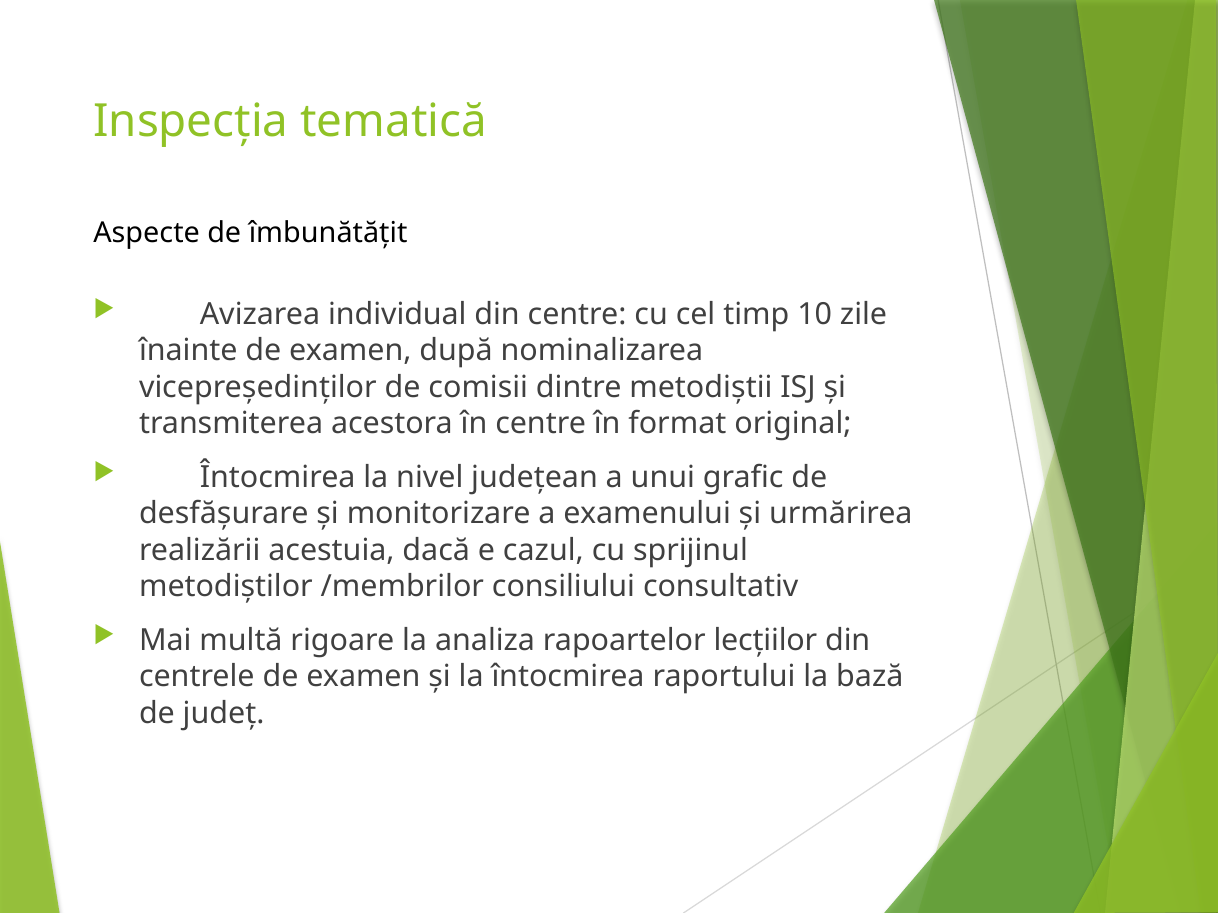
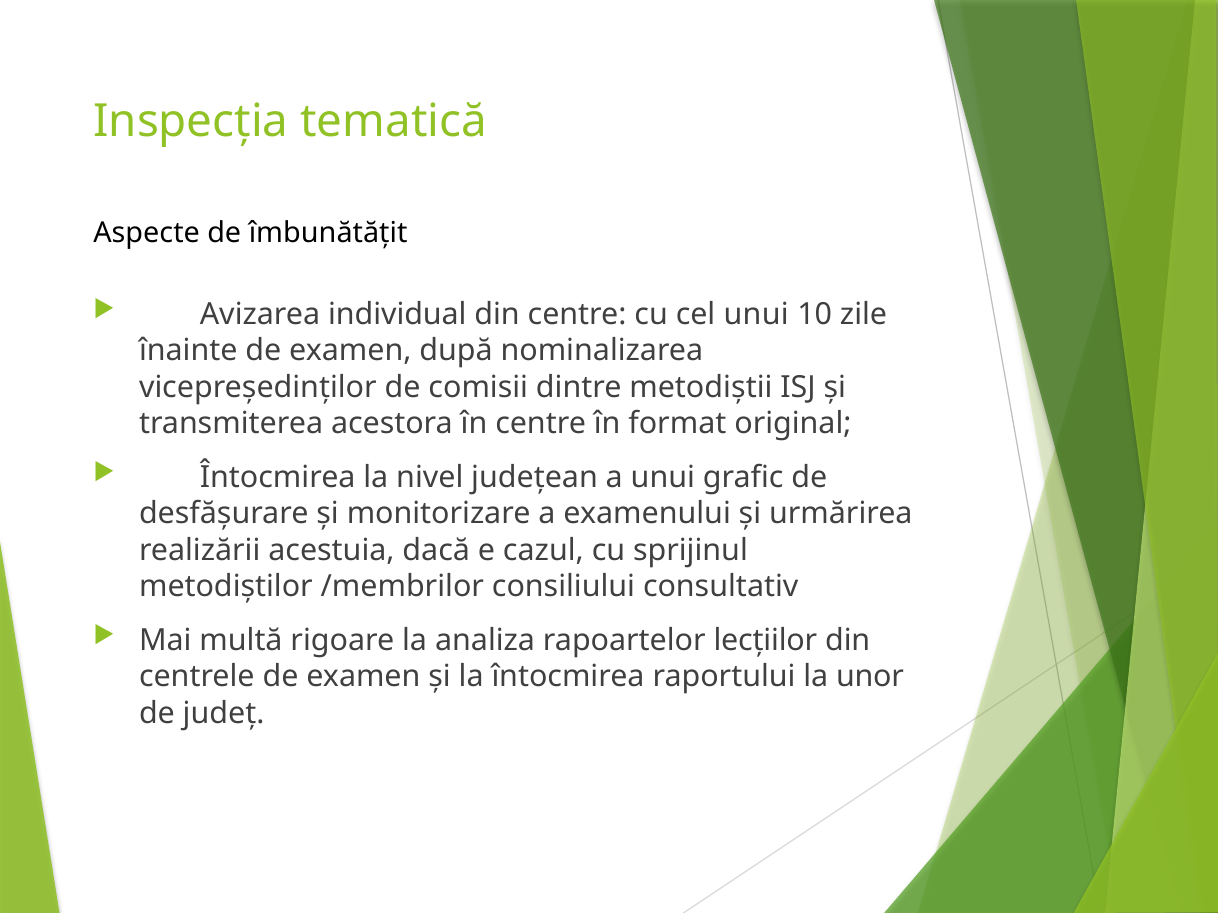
cel timp: timp -> unui (756, 314)
bază: bază -> unor (870, 677)
